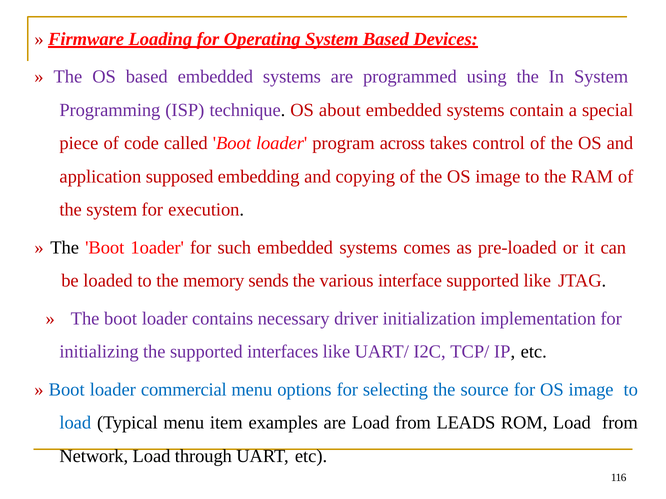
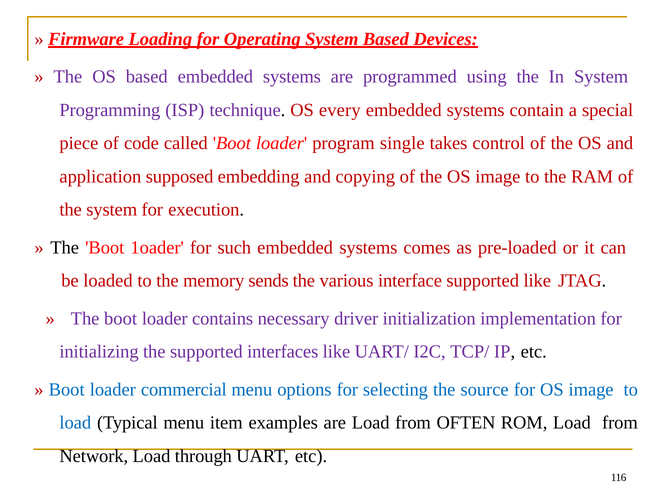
about: about -> every (340, 110)
across: across -> single (402, 143)
LEADS: LEADS -> OFTEN (466, 423)
